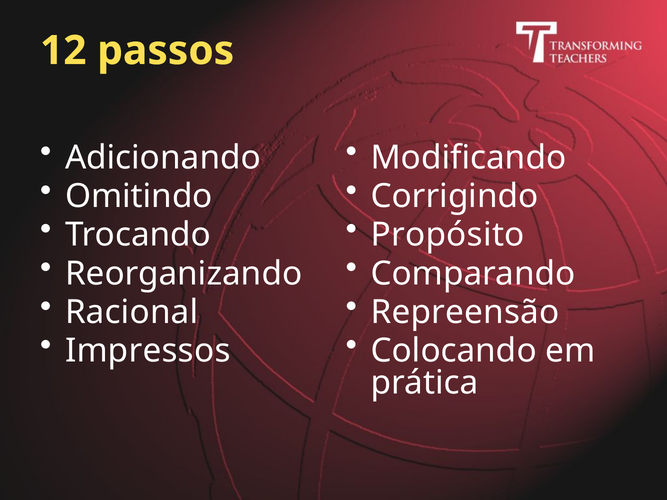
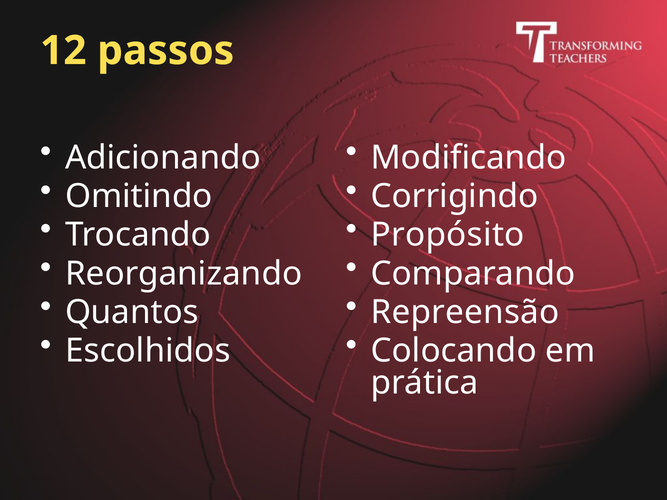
Racional: Racional -> Quantos (132, 312)
Impressos: Impressos -> Escolhidos (148, 351)
